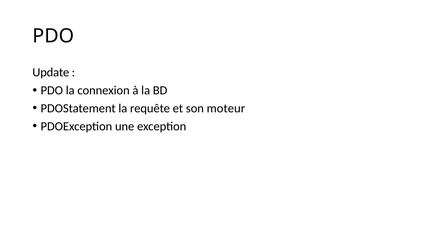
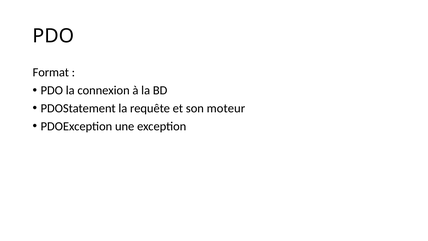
Update: Update -> Format (51, 72)
